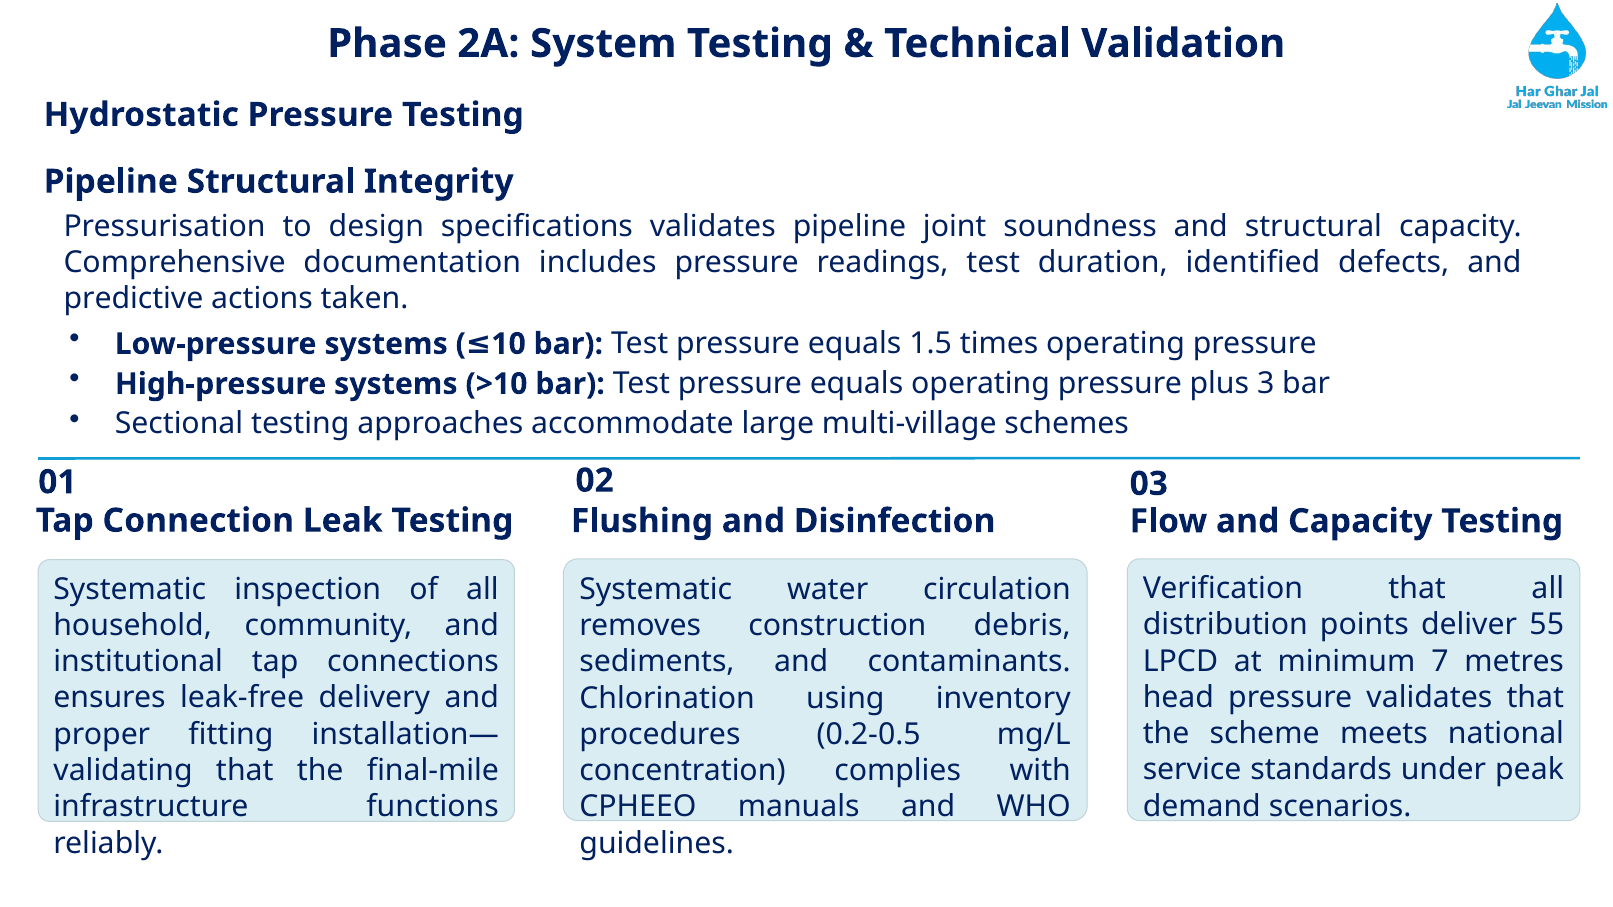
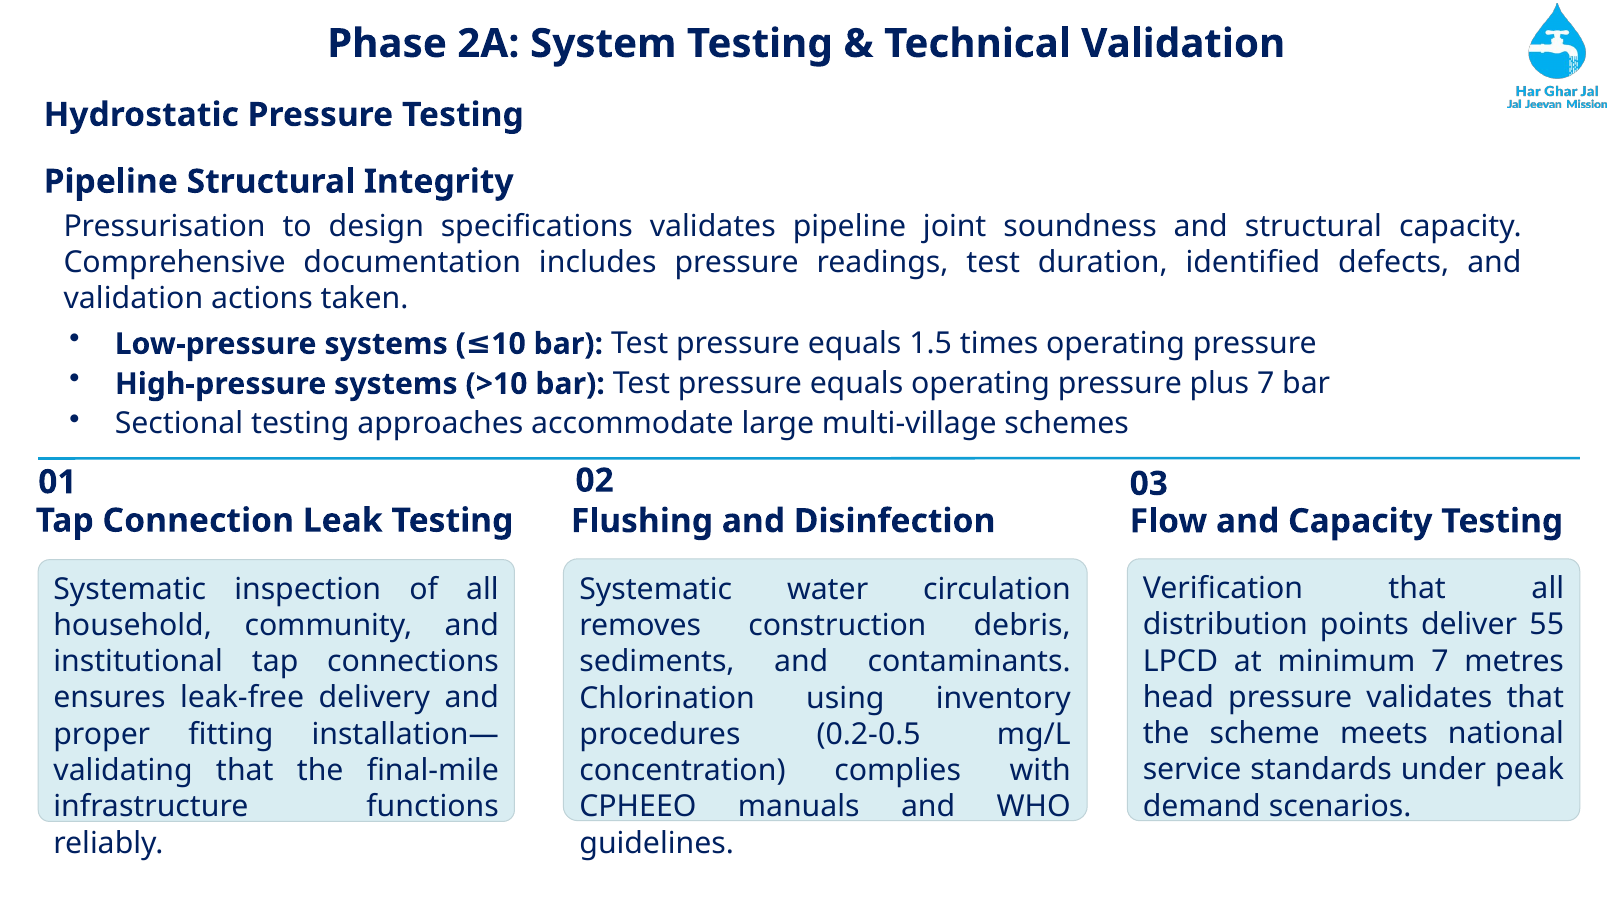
predictive: predictive -> validation (133, 299)
plus 3: 3 -> 7 (1266, 384)
